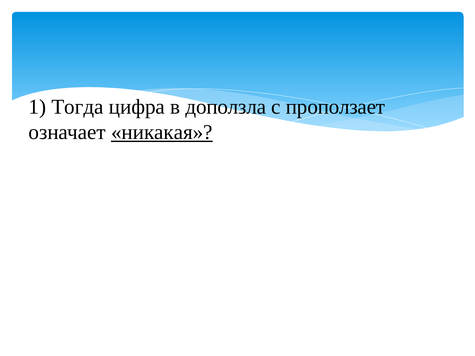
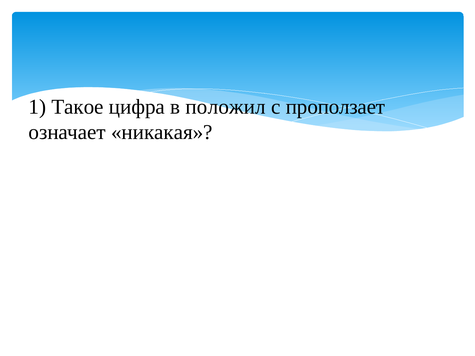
Тогда: Тогда -> Такое (77, 107)
доползла: доползла -> положил (226, 107)
никакая underline: present -> none (162, 132)
